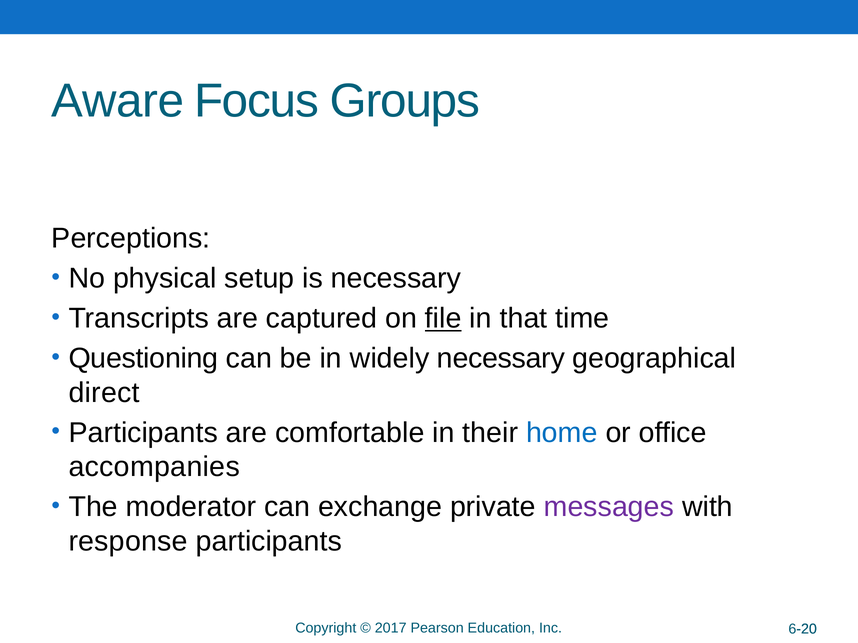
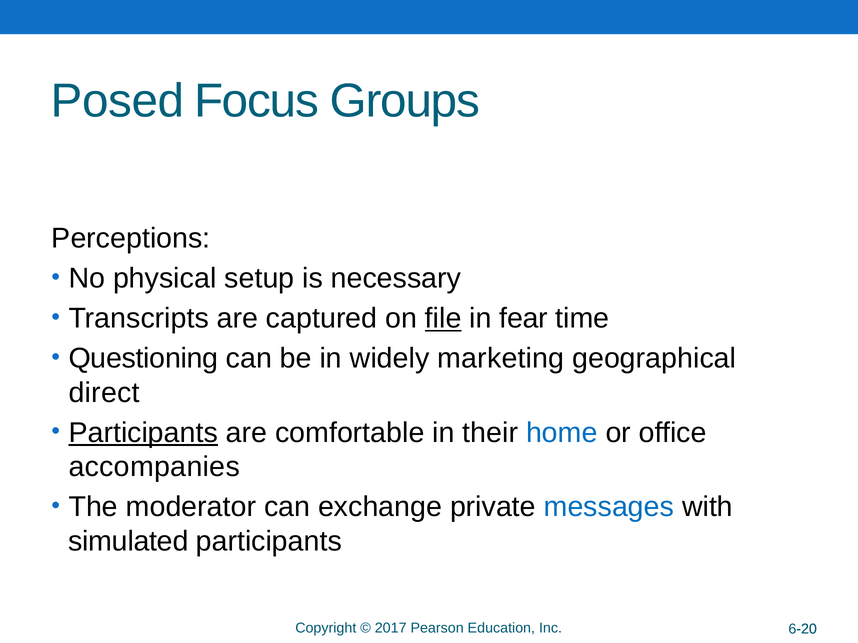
Aware: Aware -> Posed (118, 101)
that: that -> fear (524, 319)
widely necessary: necessary -> marketing (501, 359)
Participants underline: none -> present (143, 433)
messages colour: purple -> blue (609, 507)
response: response -> simulated (128, 542)
